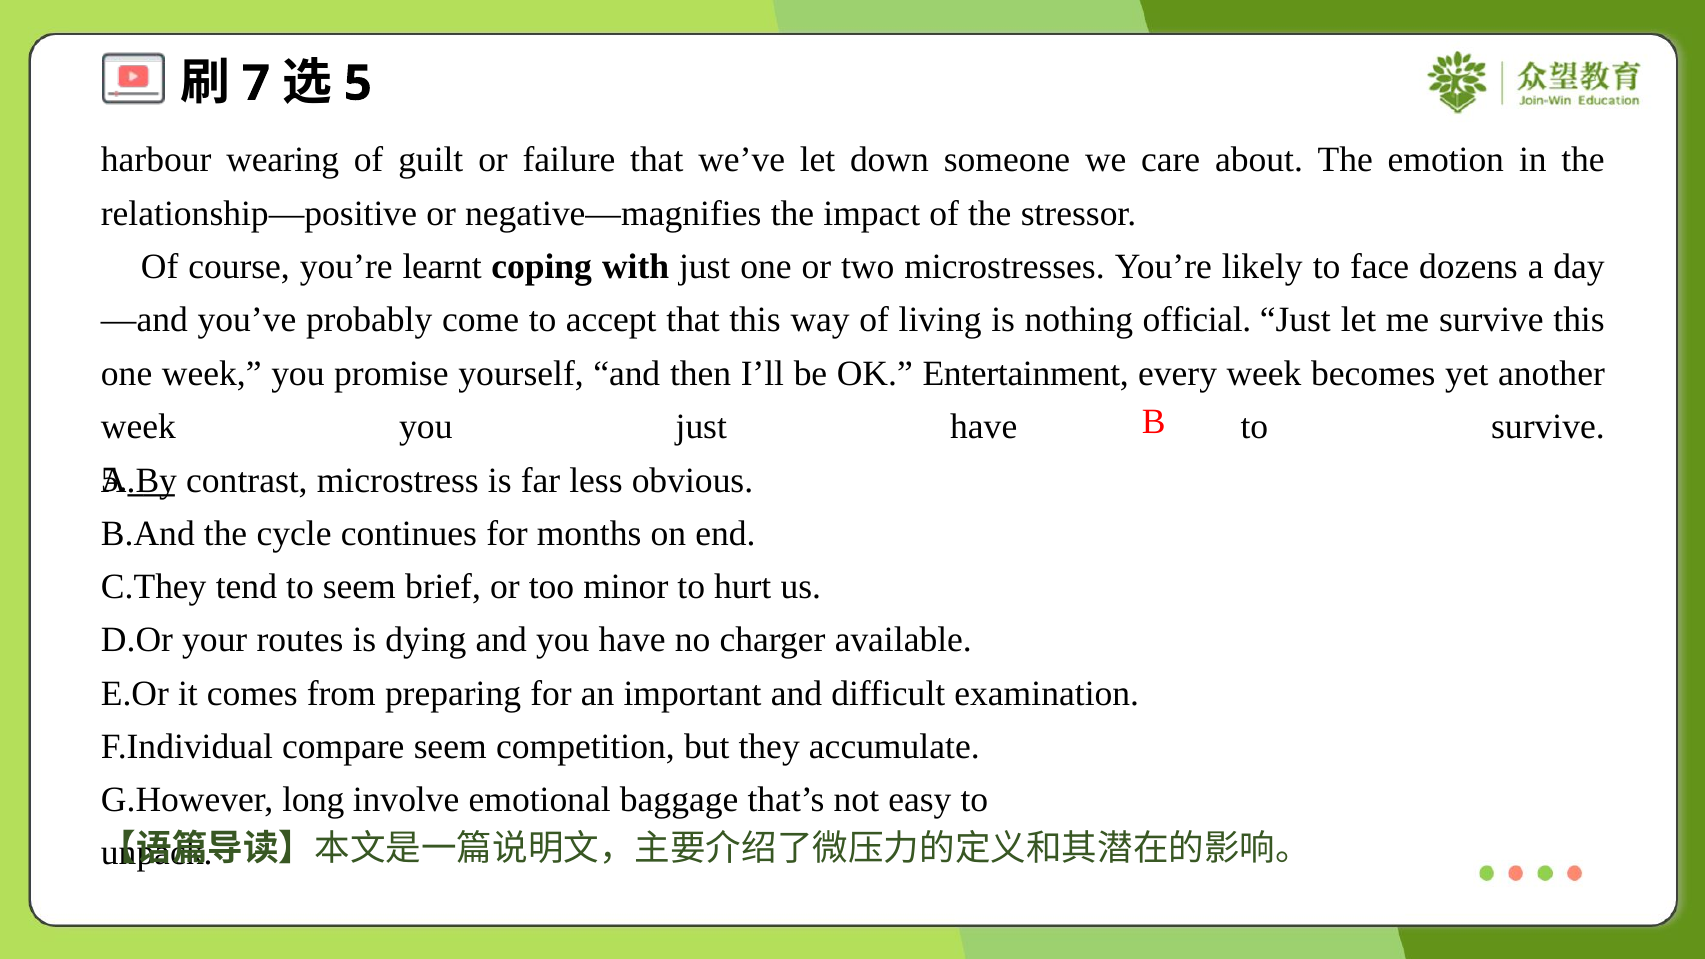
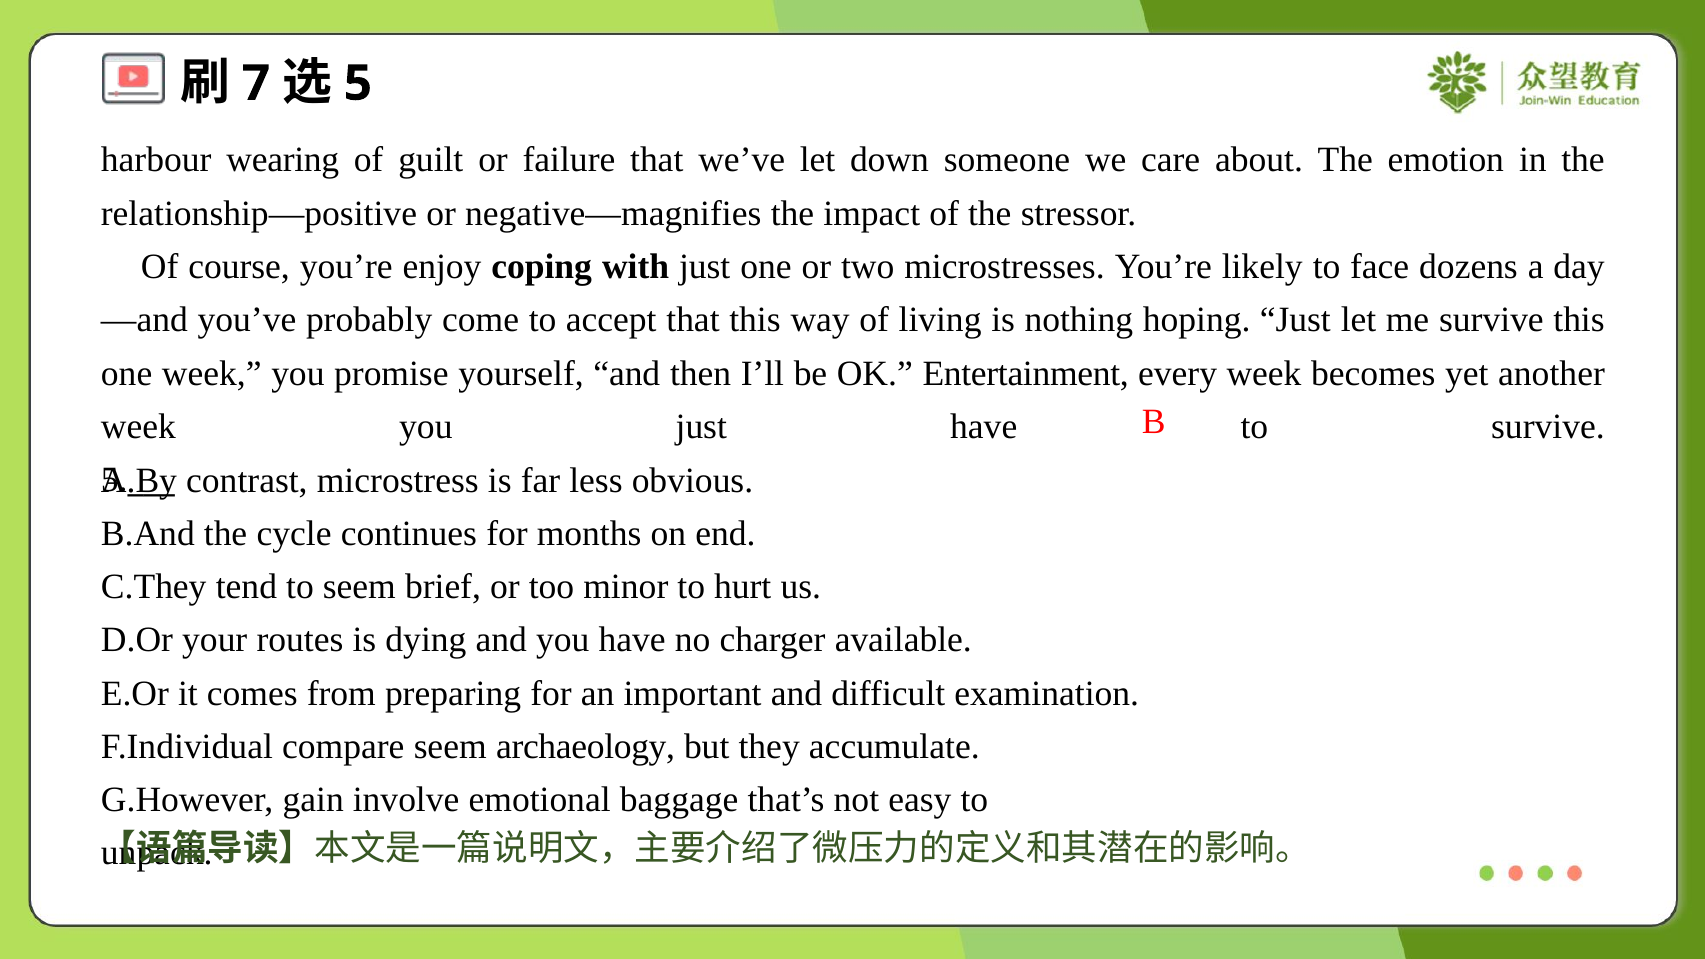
learnt: learnt -> enjoy (442, 267)
official: official -> hoping (1197, 320)
competition: competition -> archaeology (586, 747)
long: long -> gain (313, 800)
